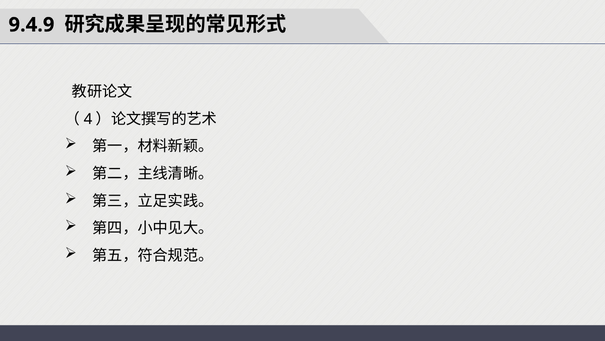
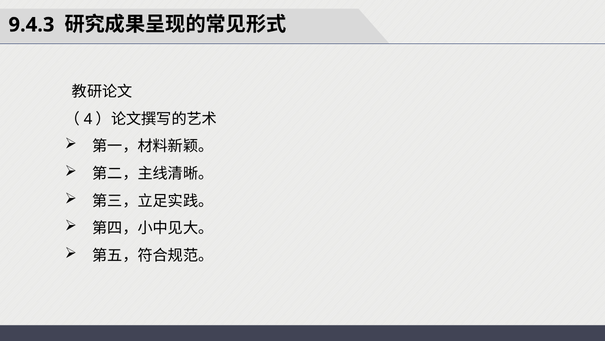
9.4.9: 9.4.9 -> 9.4.3 (31, 25)
